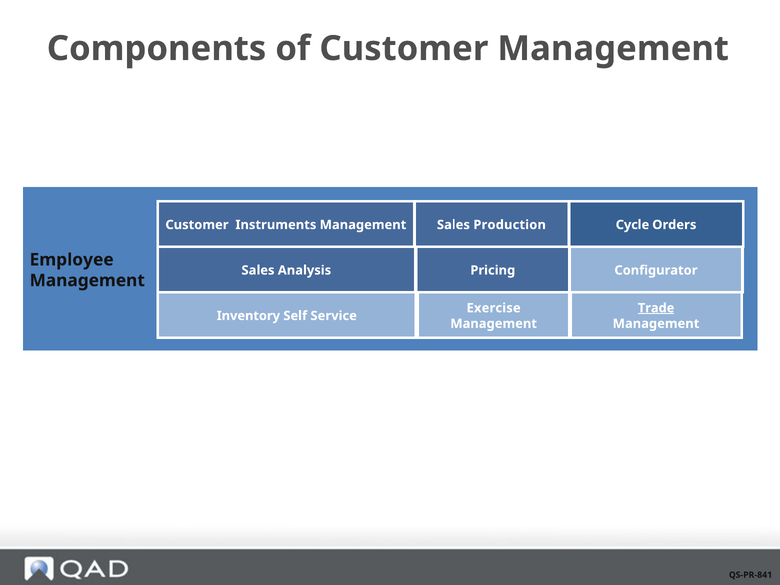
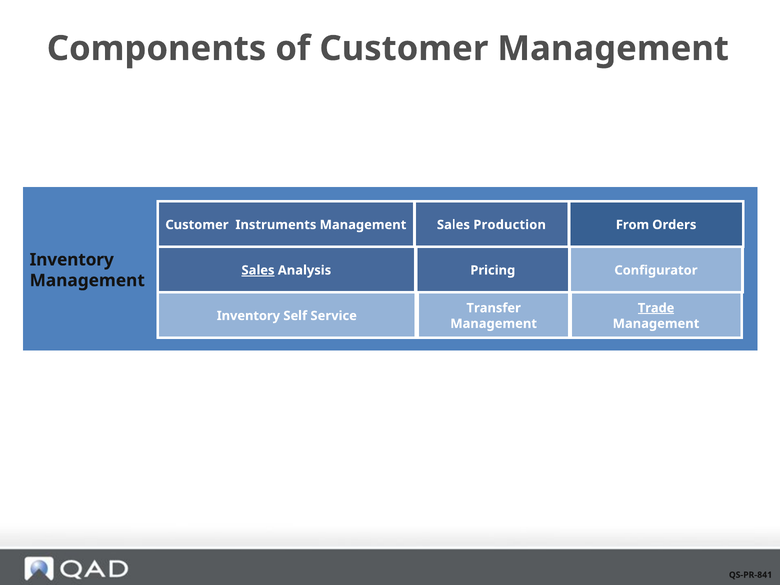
Cycle: Cycle -> From (632, 225)
Employee: Employee -> Inventory (72, 260)
Sales underline: none -> present (258, 270)
Exercise: Exercise -> Transfer (494, 308)
